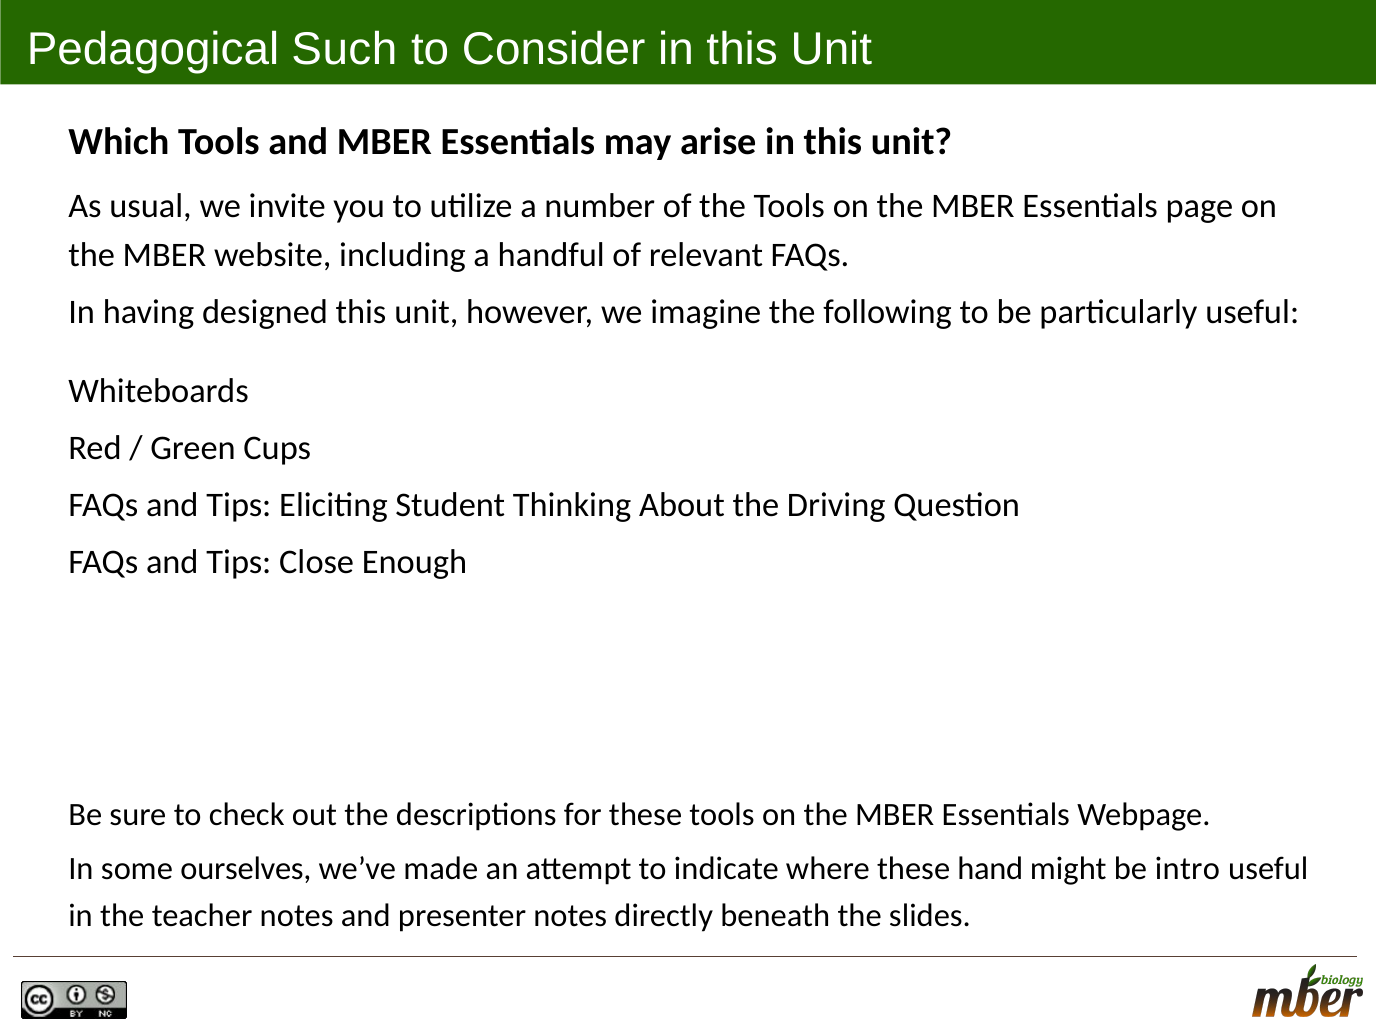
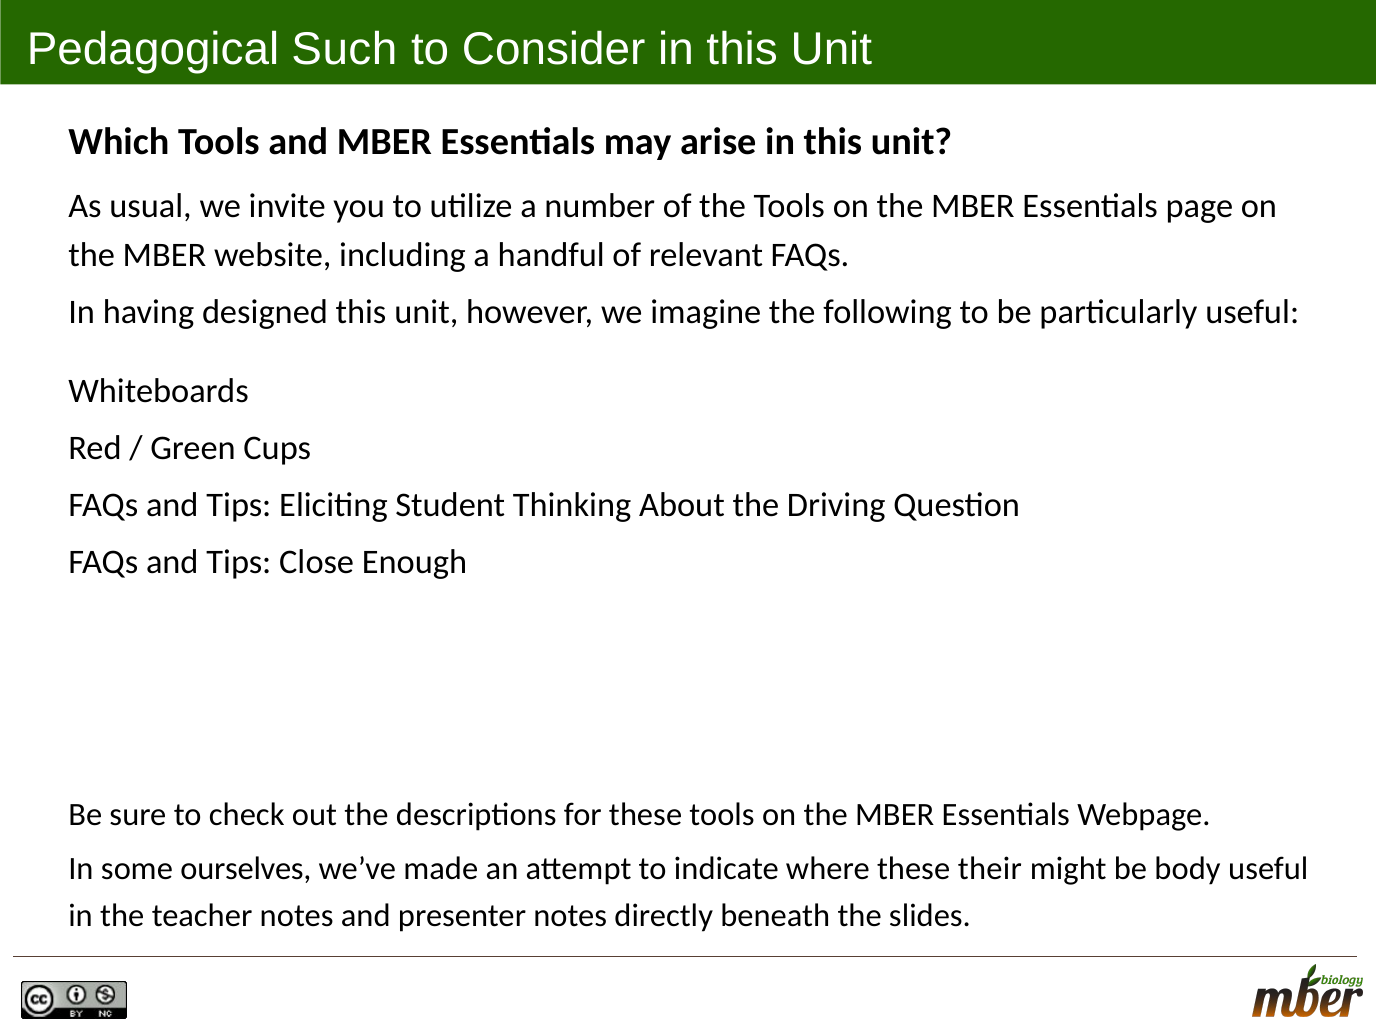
hand: hand -> their (990, 869)
intro: intro -> body (1188, 869)
